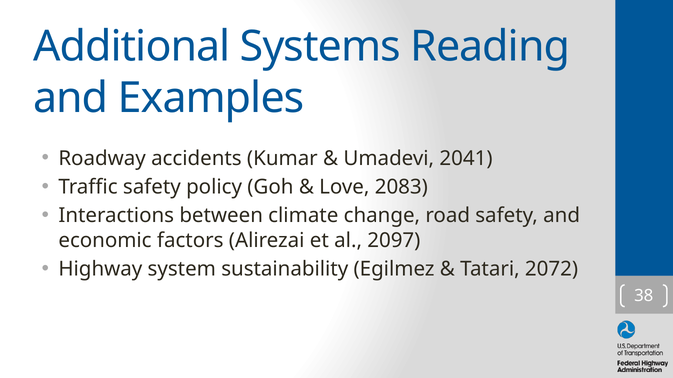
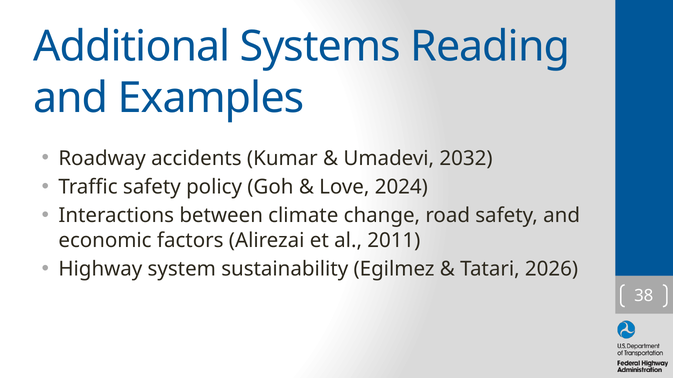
2041: 2041 -> 2032 (466, 158)
2083: 2083 -> 2024 (401, 187)
2097: 2097 -> 2011 (394, 241)
2072: 2072 -> 2026 (552, 269)
